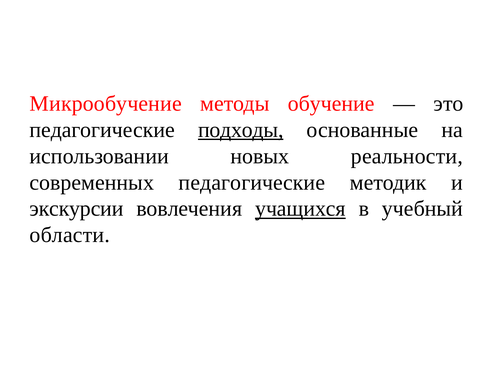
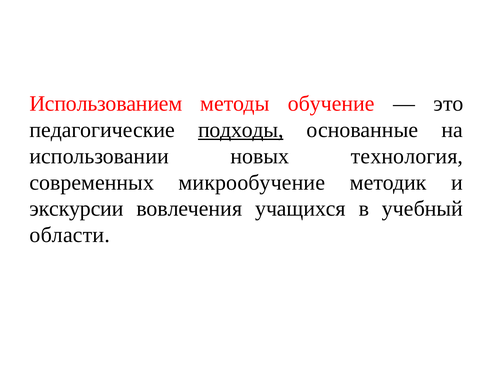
Микрообучение: Микрообучение -> Использованием (106, 103)
реальности: реальности -> технология (407, 156)
современных педагогические: педагогические -> микрообучение (252, 182)
учащихся underline: present -> none (300, 209)
